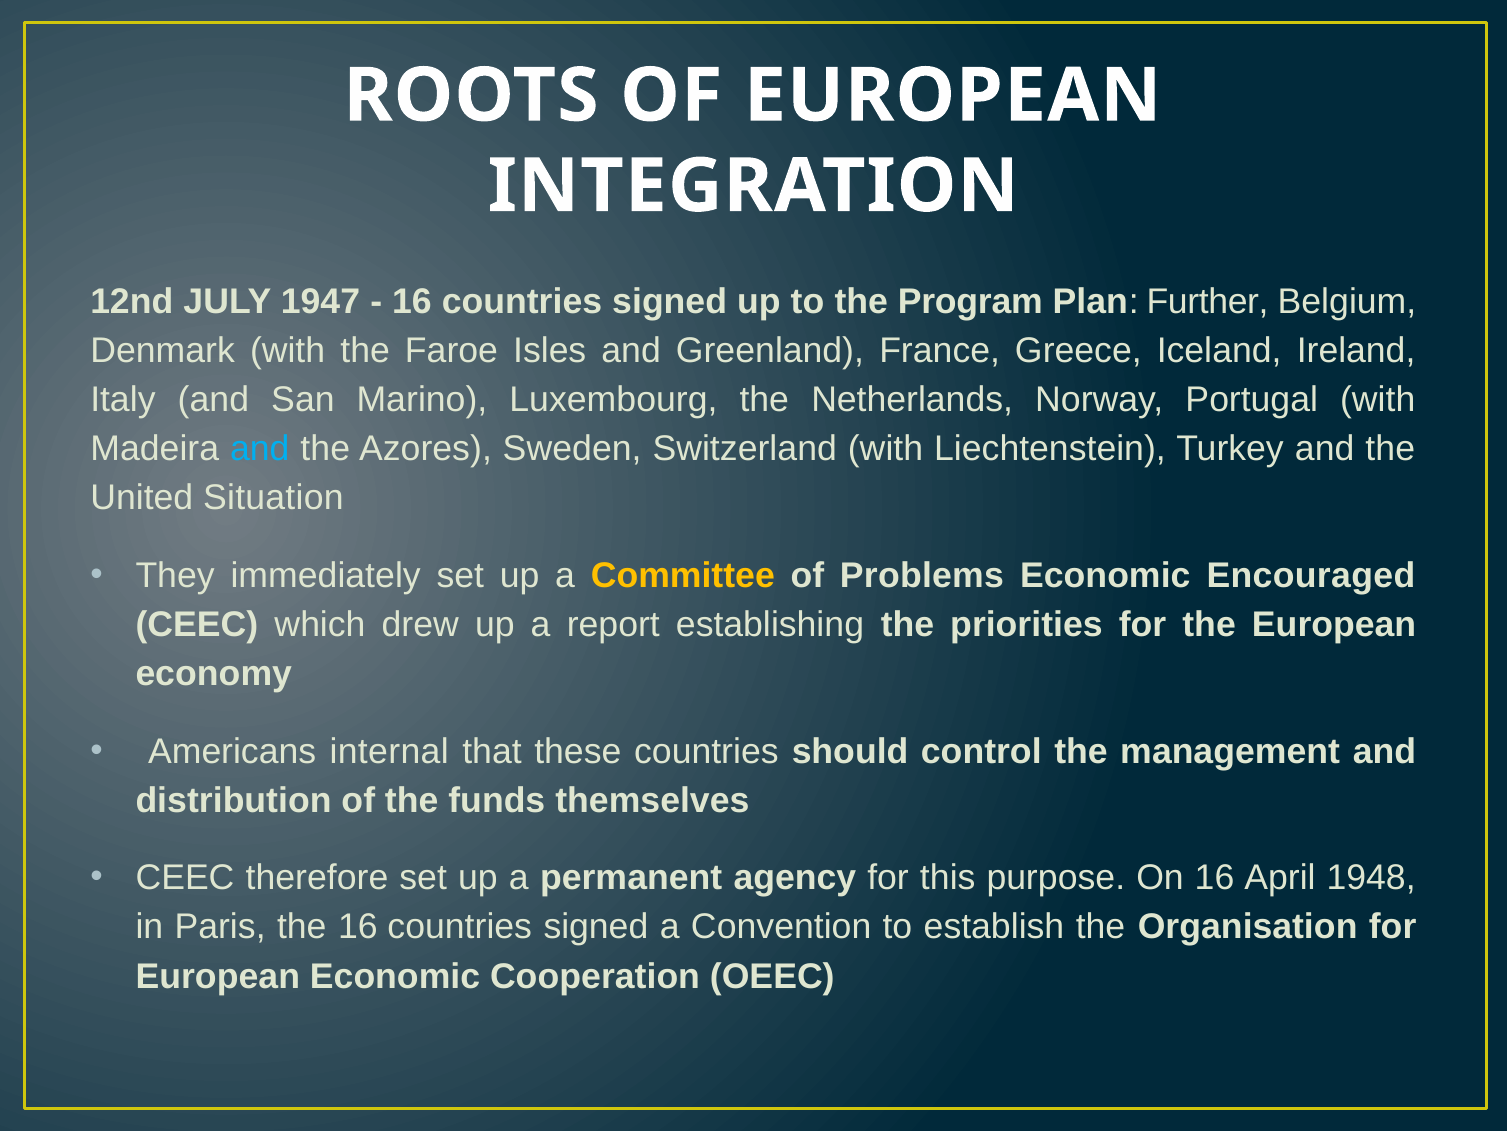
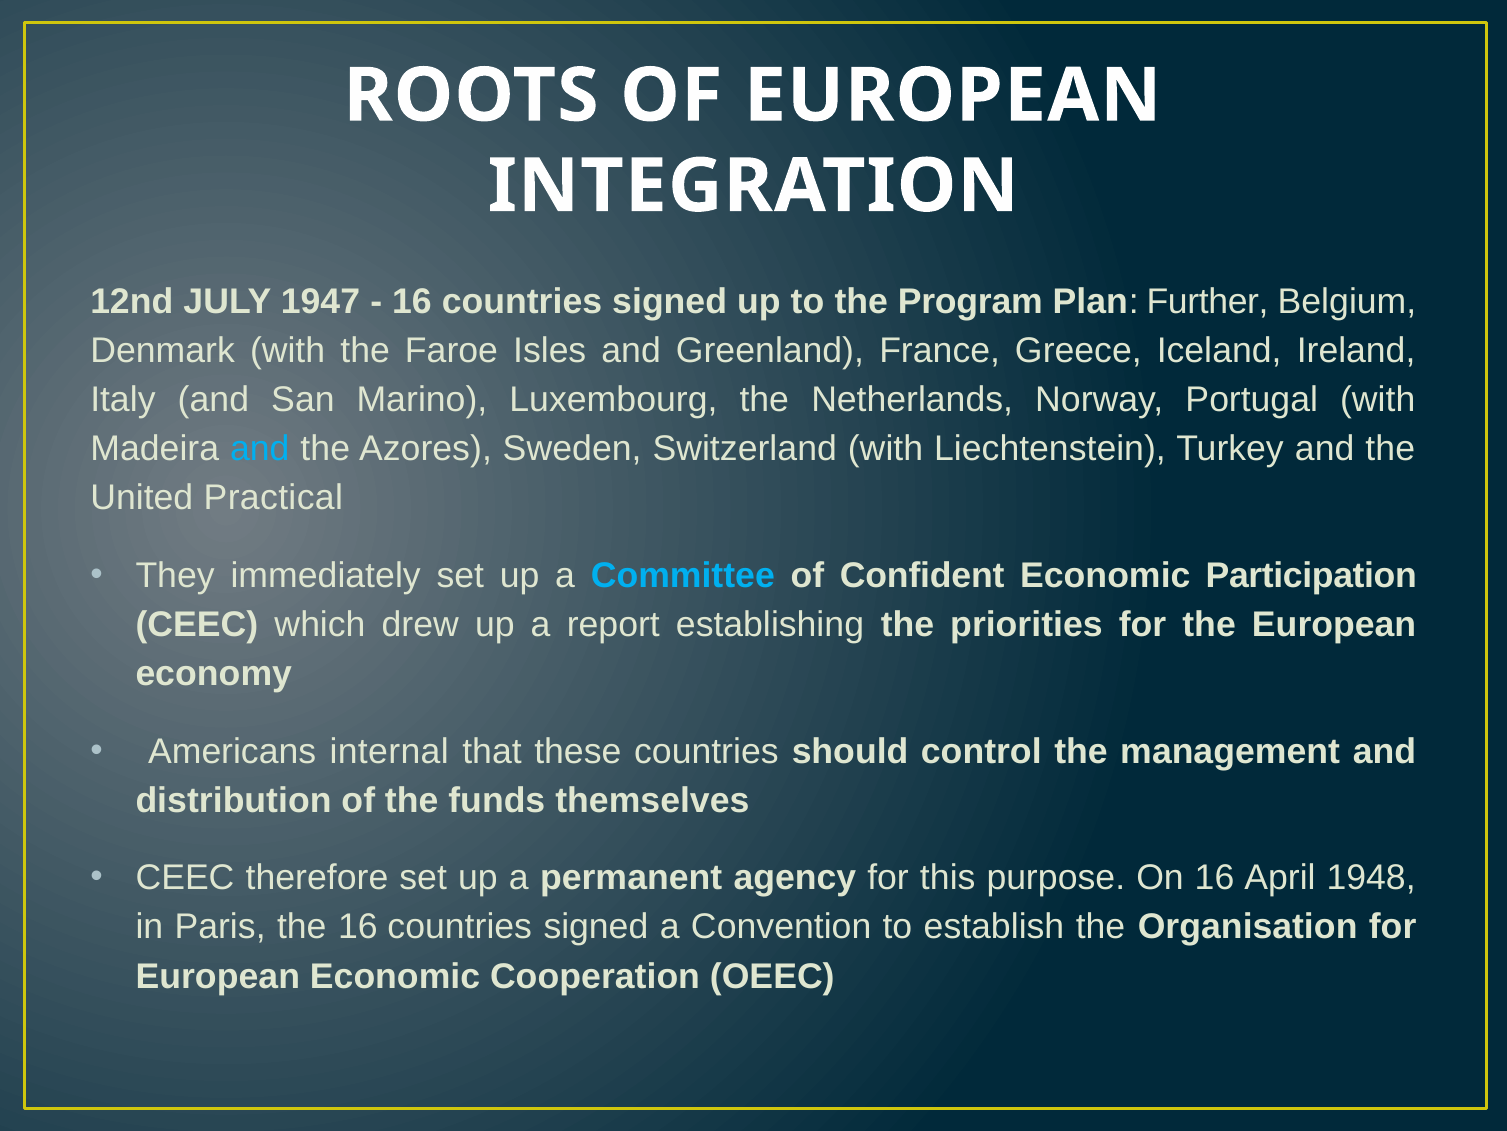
Situation: Situation -> Practical (273, 498)
Committee colour: yellow -> light blue (683, 575)
Problems: Problems -> Confident (922, 575)
Encouraged: Encouraged -> Participation (1311, 575)
